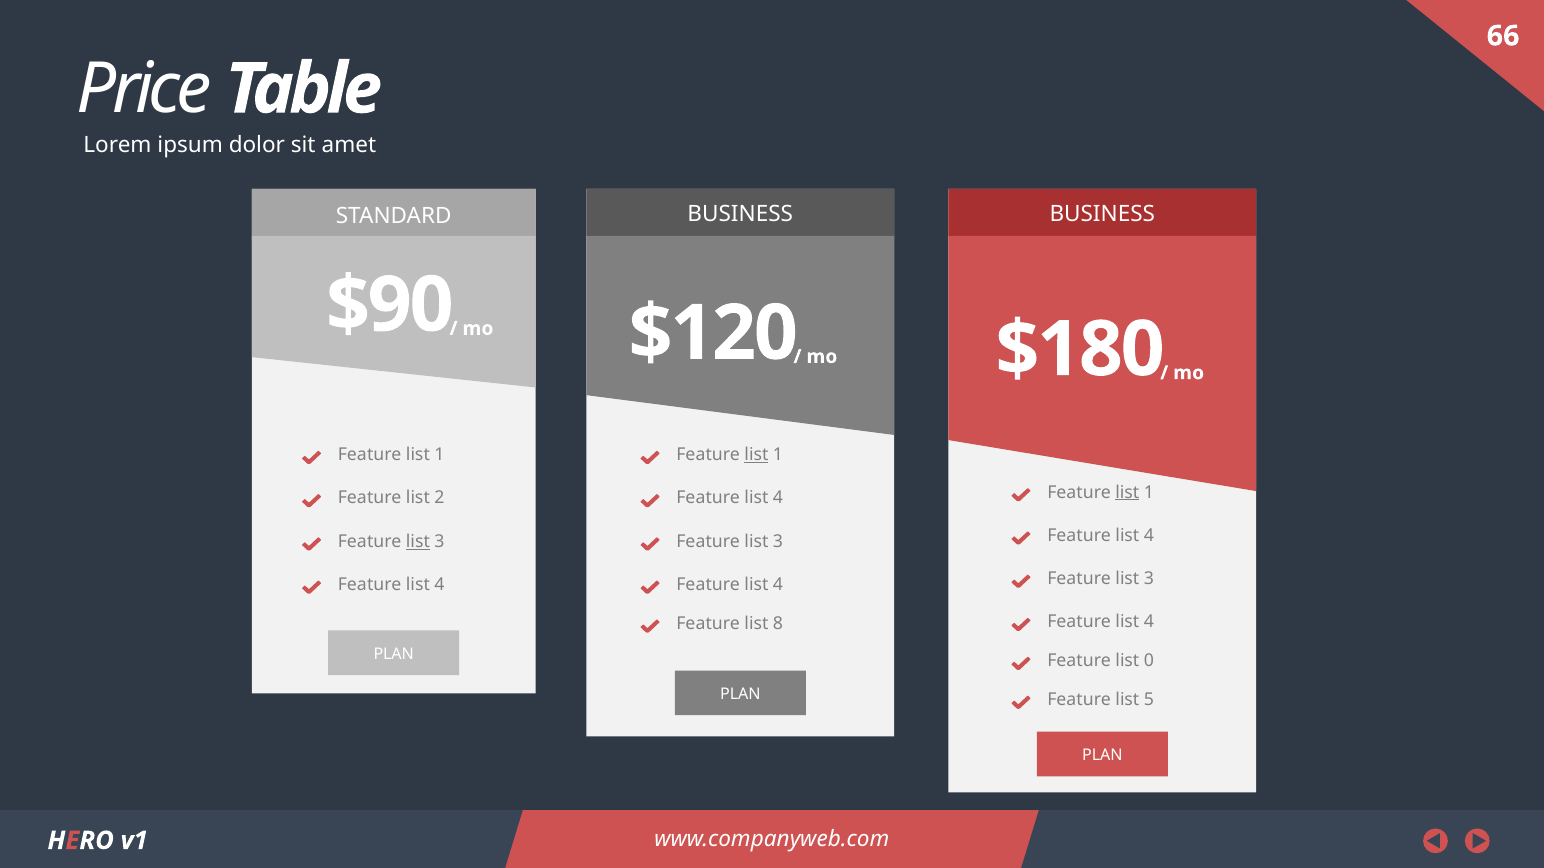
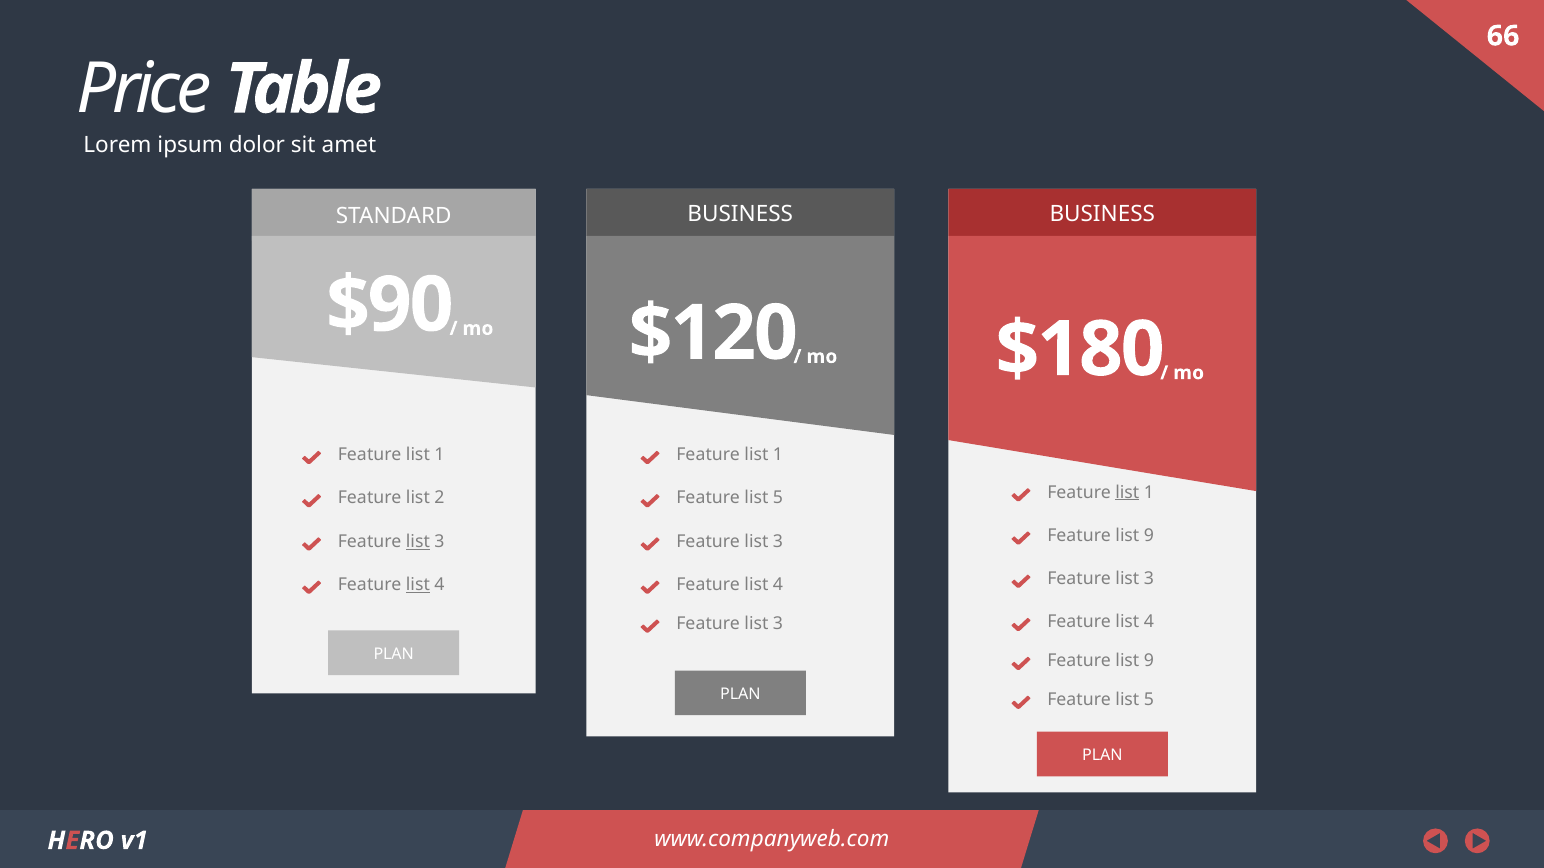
list underline: present -> none (756, 455)
4: 4 -> 5 (778, 498)
4: 4 -> 9 (1149, 536)
list underline: none -> present (418, 585)
8: 8 -> 3 (778, 624)
0: 0 -> 9 (1149, 661)
